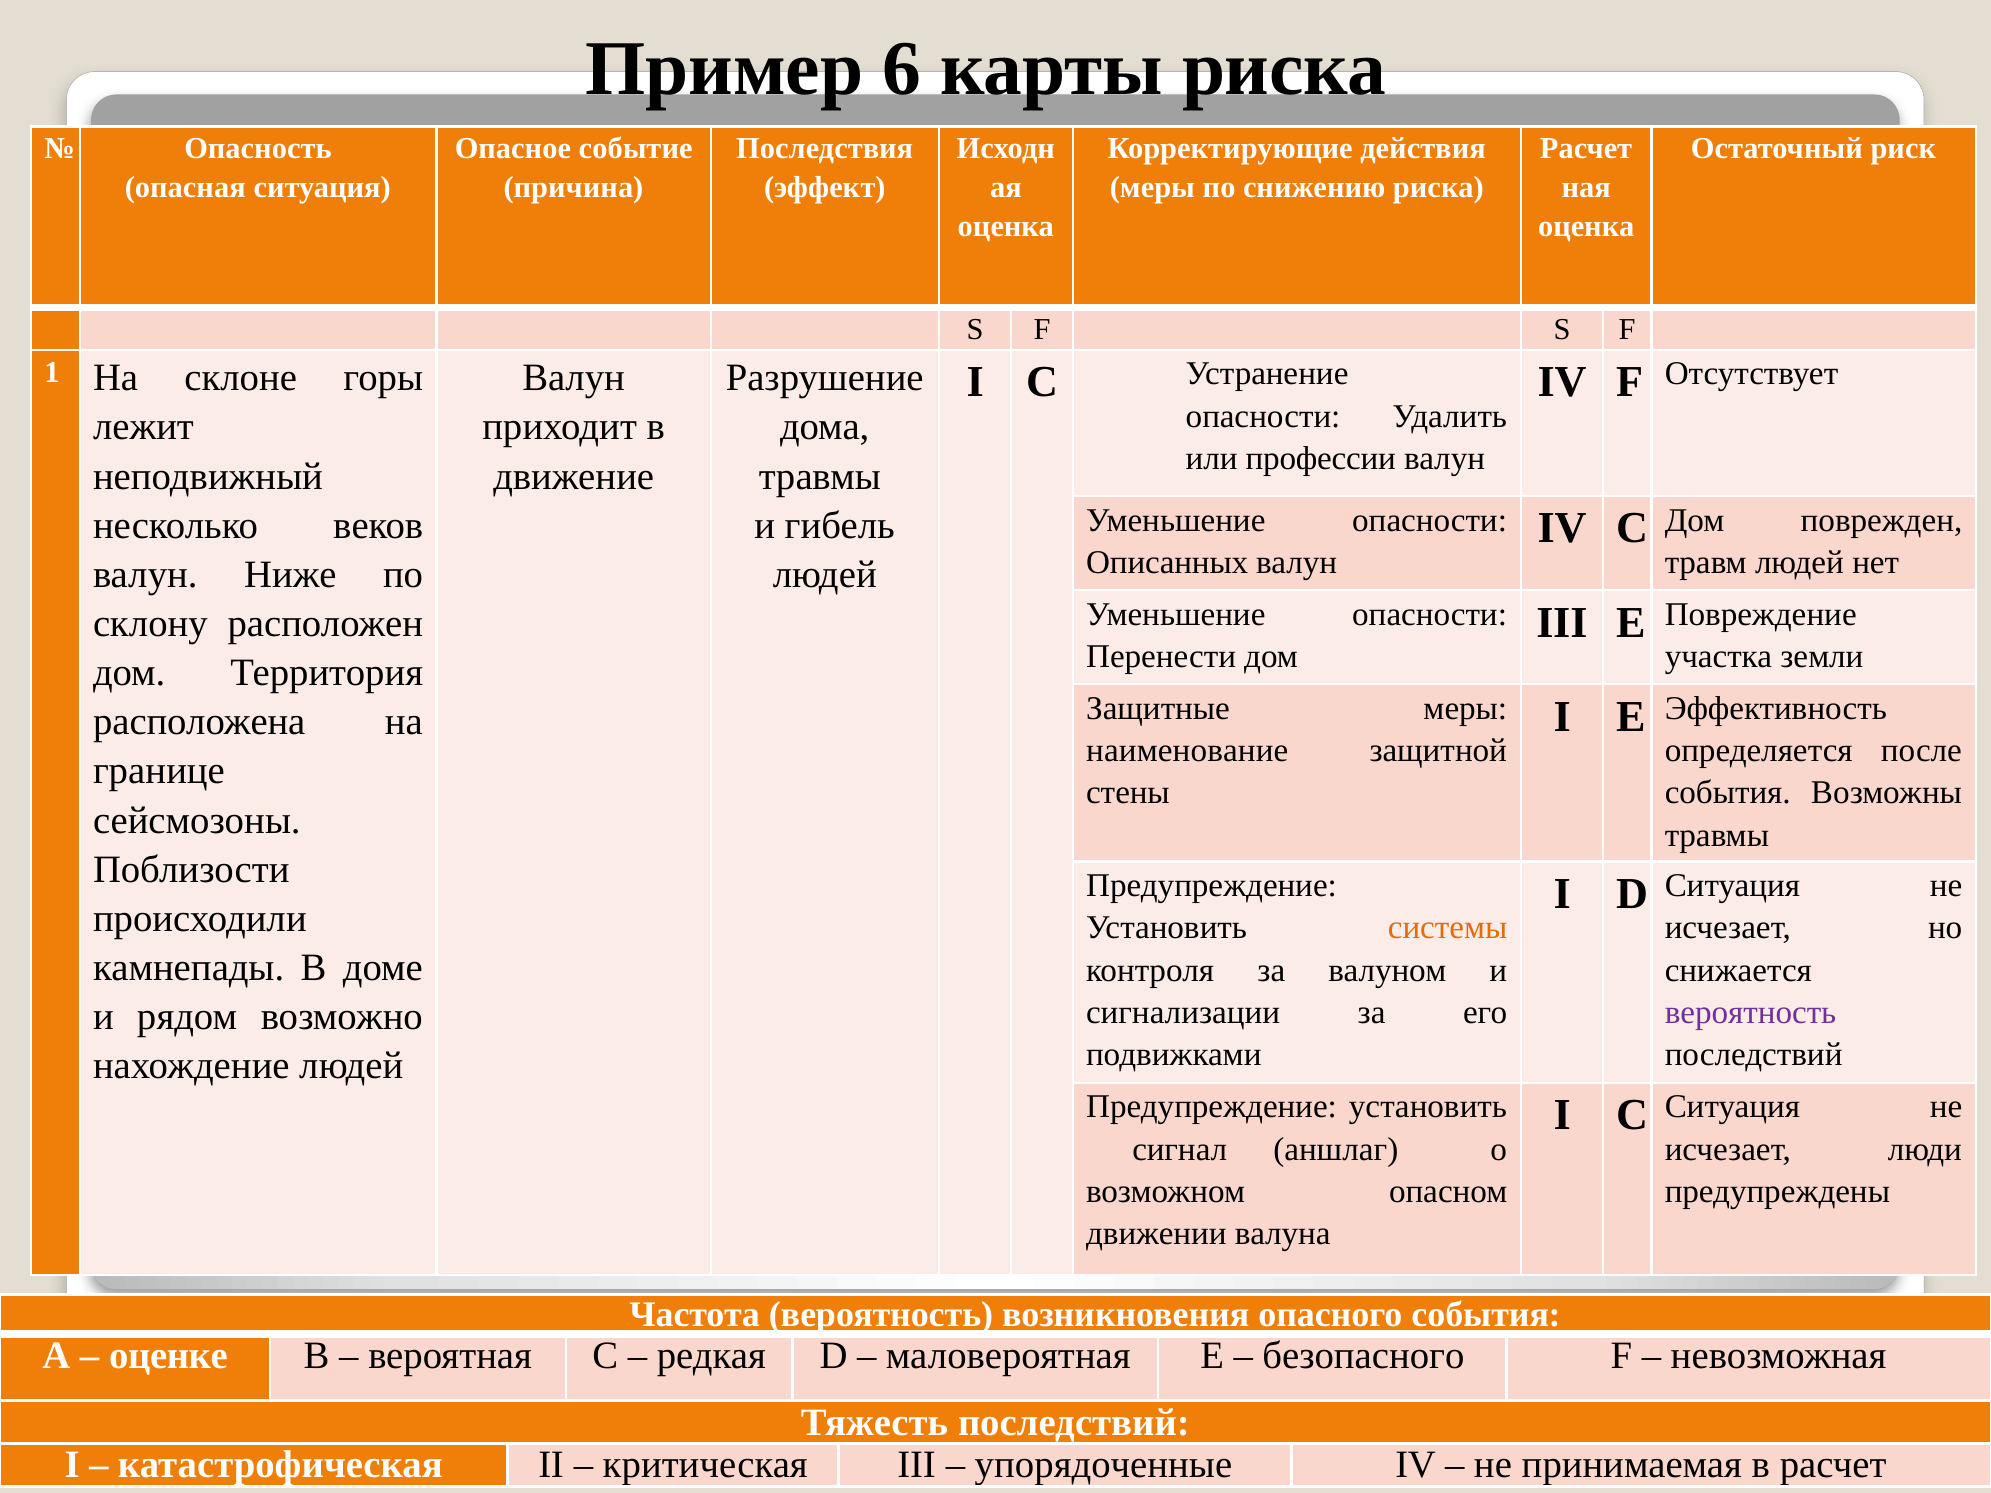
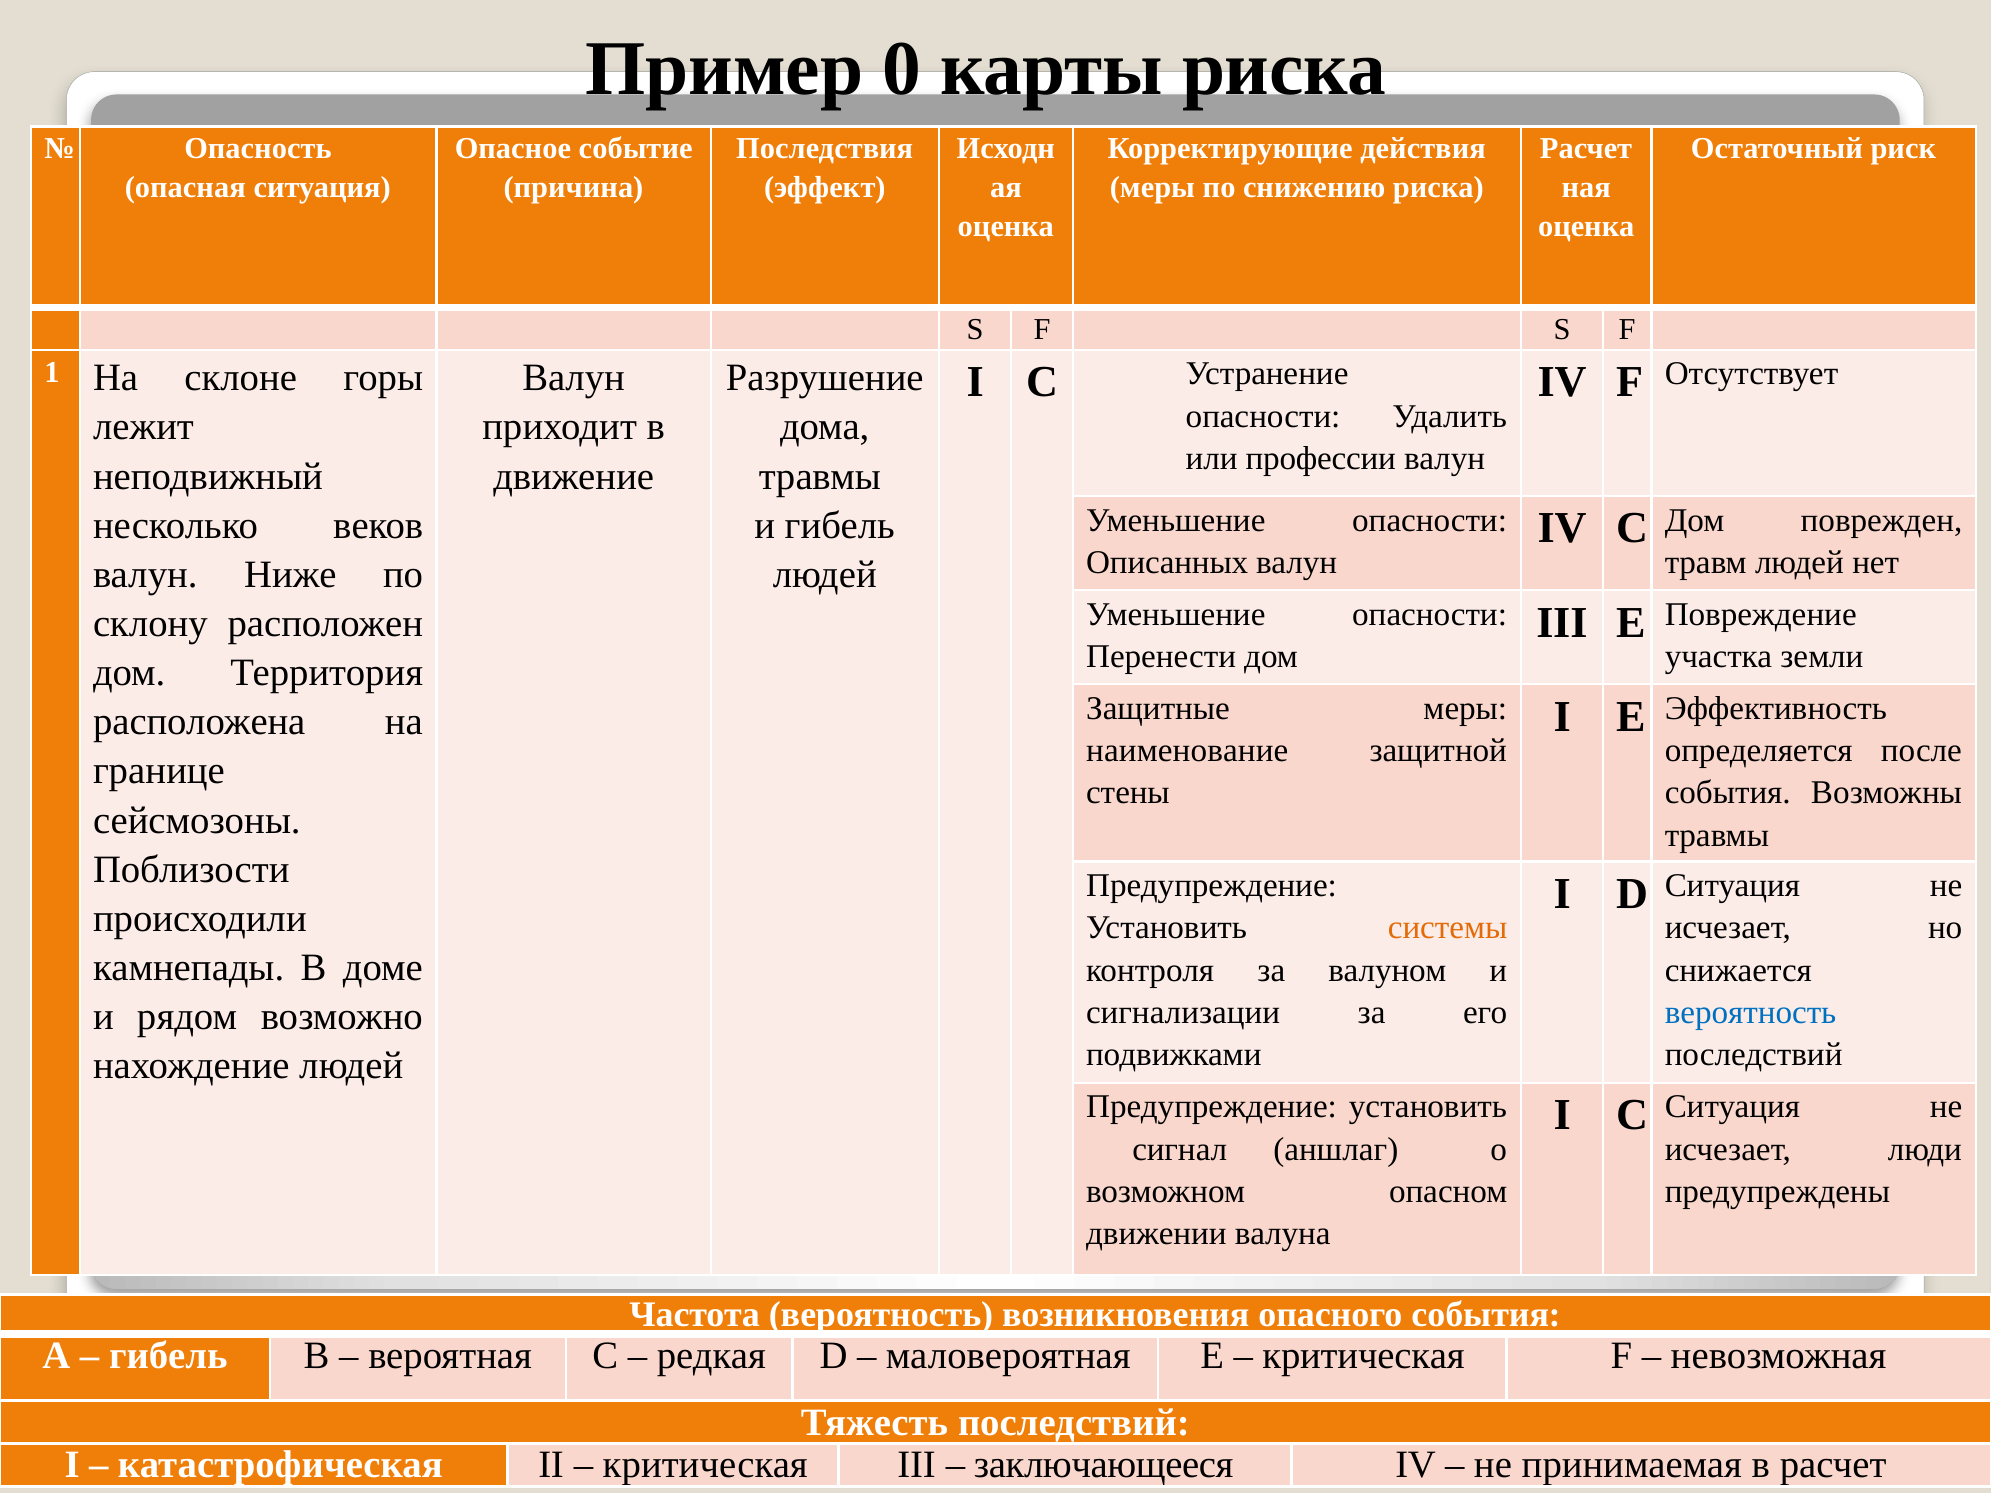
6: 6 -> 0 (902, 69)
вероятность colour: purple -> blue (1751, 1013)
оценке: оценке -> гибель (168, 1356)
безопасного: безопасного -> критическая (1364, 1356)
упорядоченные: упорядоченные -> заключающееся (1104, 1465)
